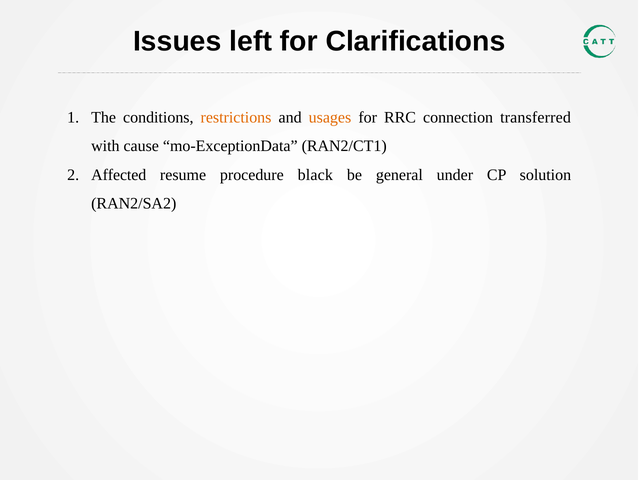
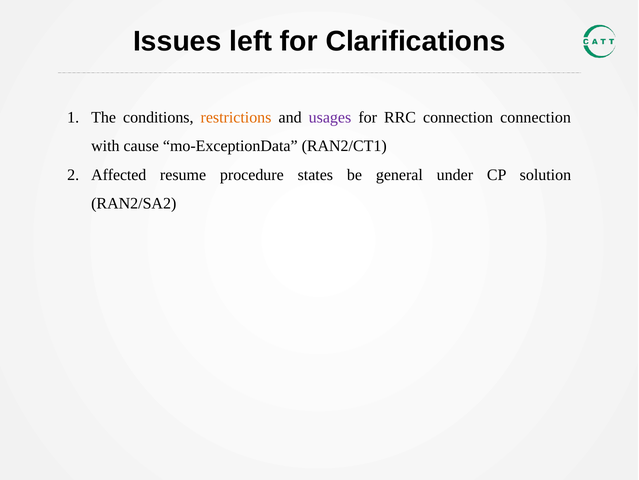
usages colour: orange -> purple (330, 117)
connection transferred: transferred -> connection (536, 117)
black: black -> states (315, 175)
